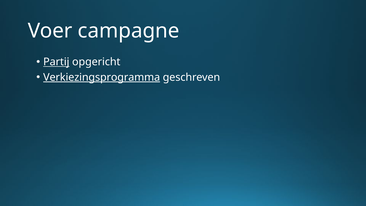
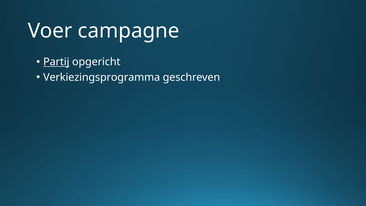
Verkiezingsprogramma underline: present -> none (102, 77)
